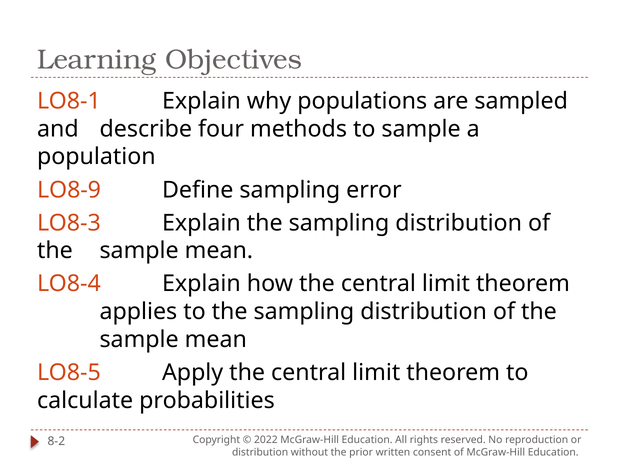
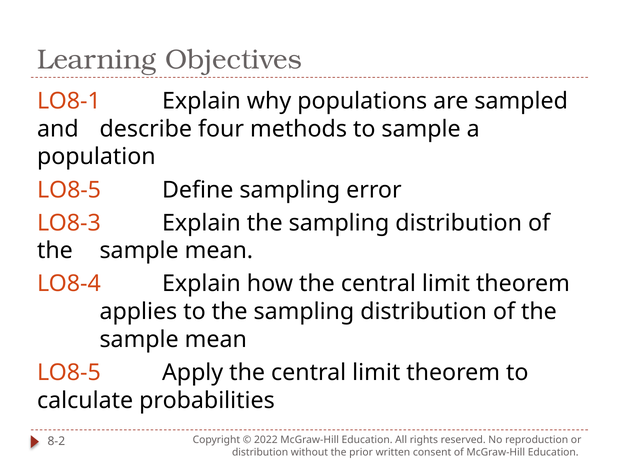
LO8-9: LO8-9 -> LO8-5 (69, 190)
